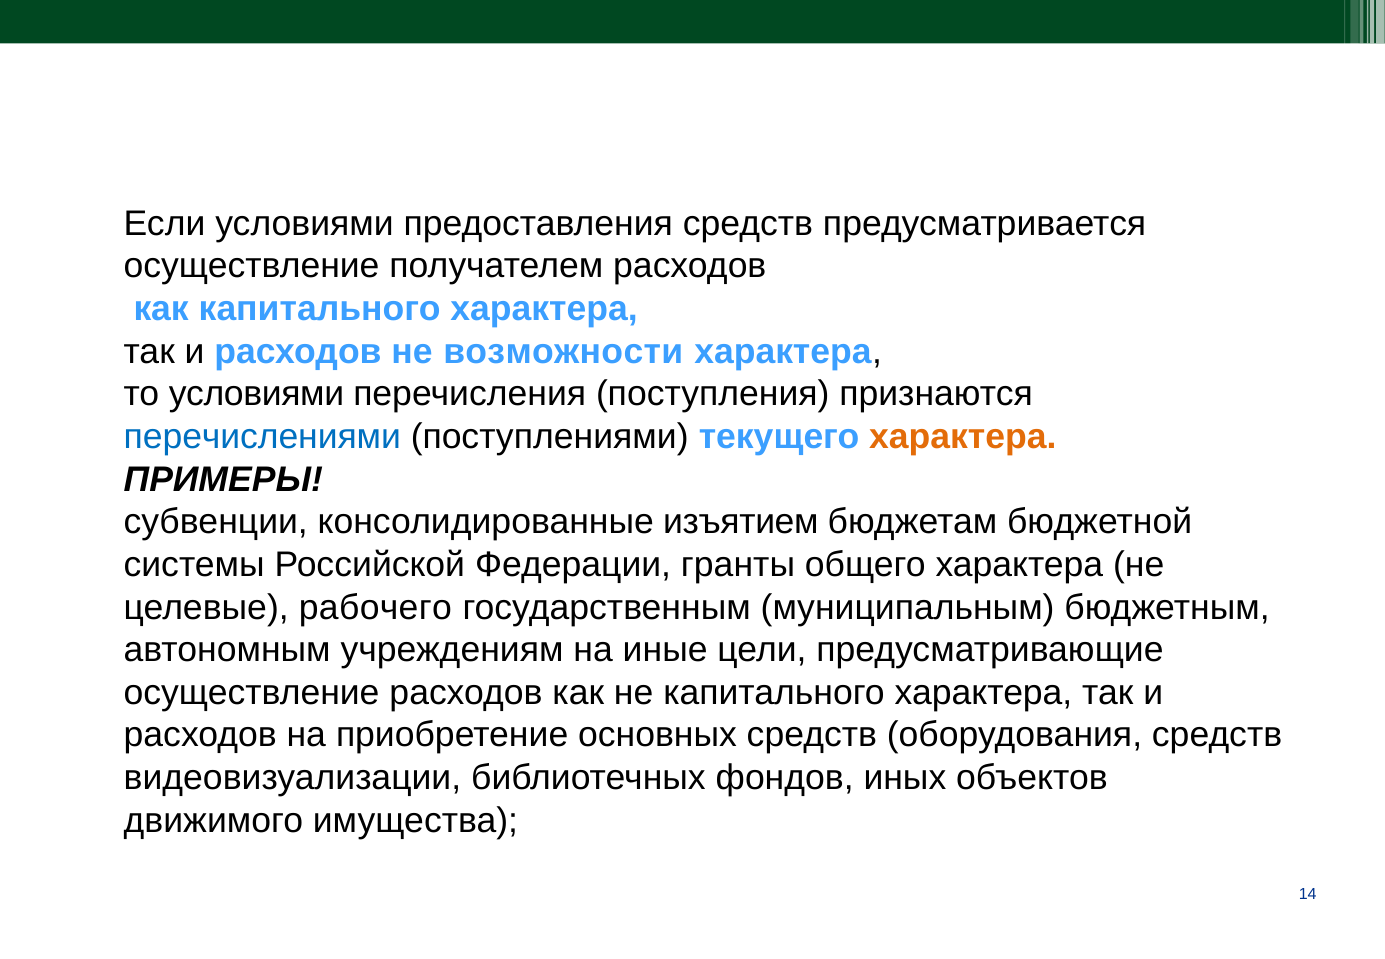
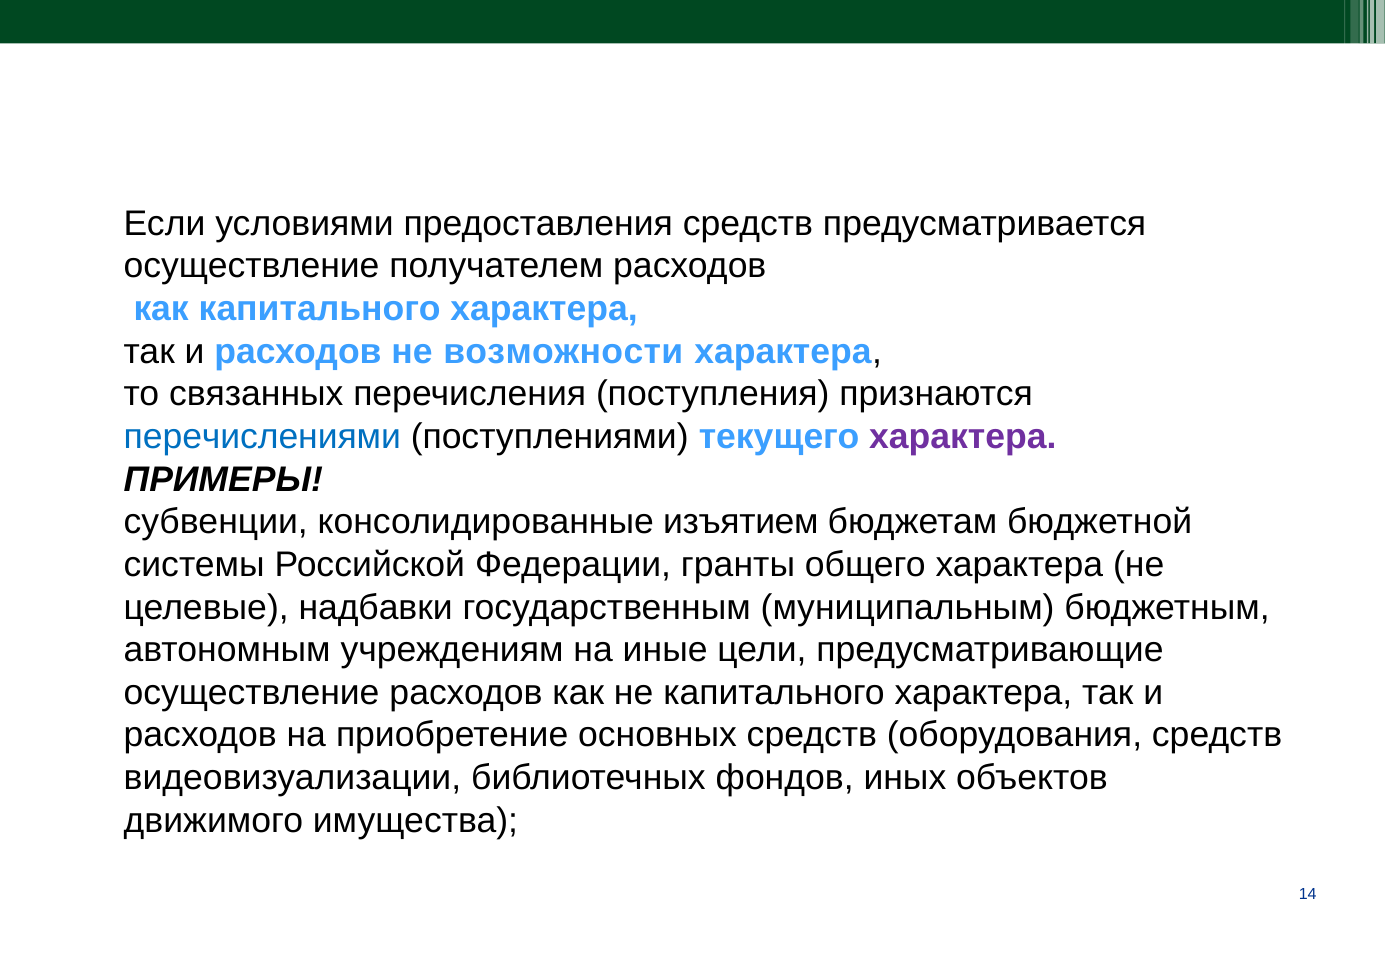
то условиями: условиями -> связанных (256, 394)
характера colour: orange -> purple (963, 437)
рабочего: рабочего -> надбавки (376, 607)
